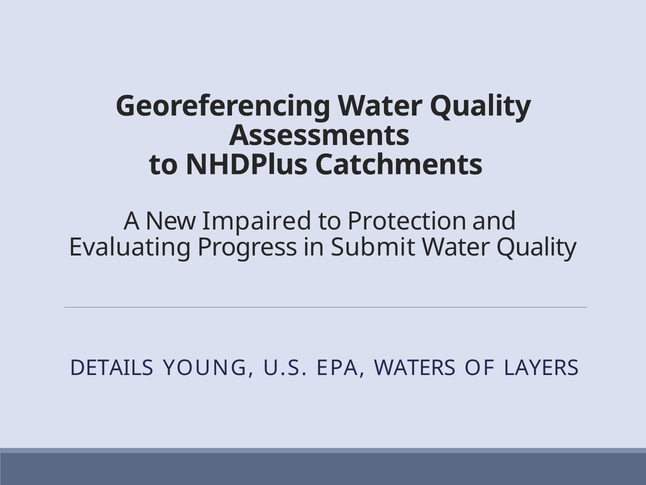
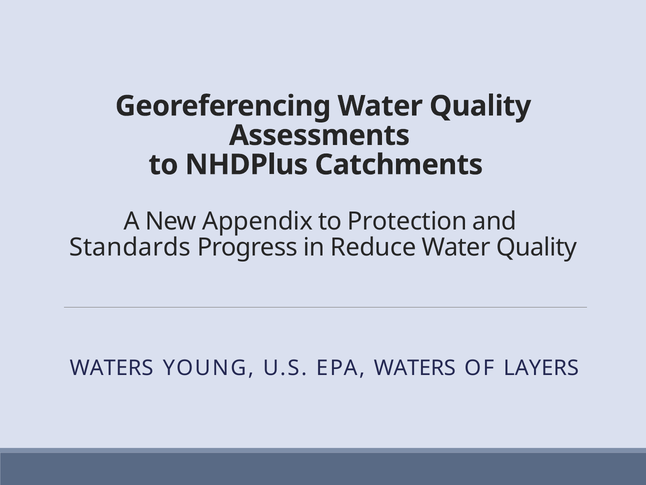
Impaired: Impaired -> Appendix (258, 221)
Evaluating: Evaluating -> Standards (130, 247)
Submit: Submit -> Reduce (373, 247)
DETAILS: DETAILS -> WATERS (112, 368)
